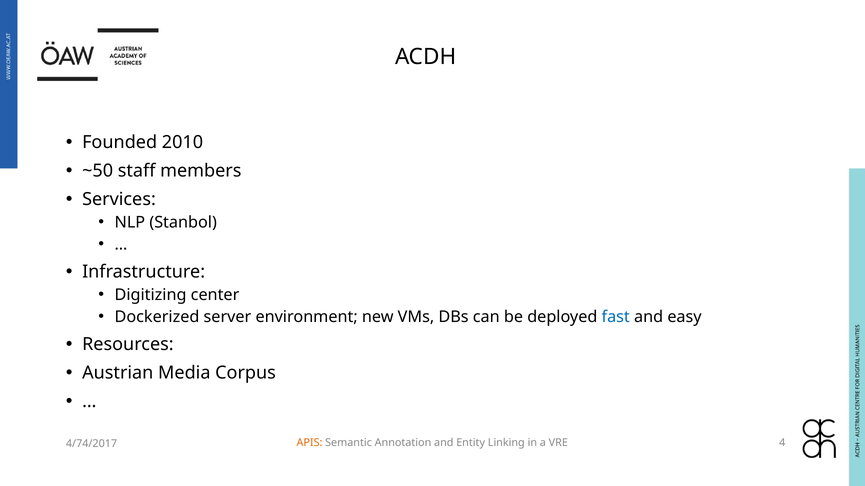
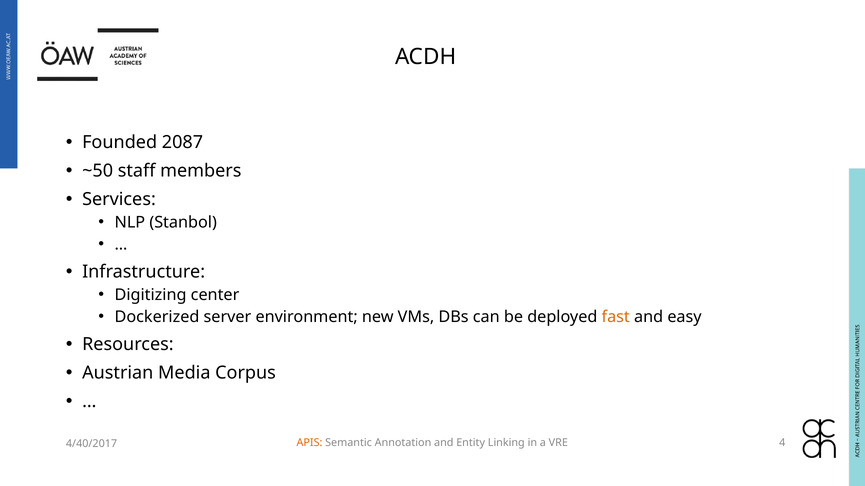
2010: 2010 -> 2087 (182, 143)
fast colour: blue -> orange (616, 317)
4/74/2017: 4/74/2017 -> 4/40/2017 (92, 444)
